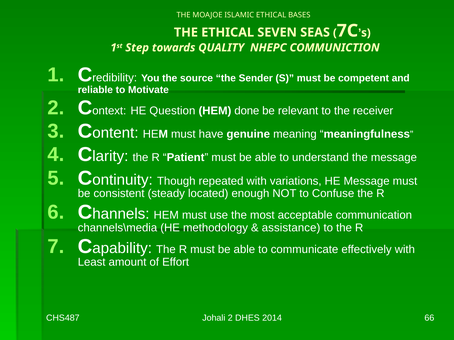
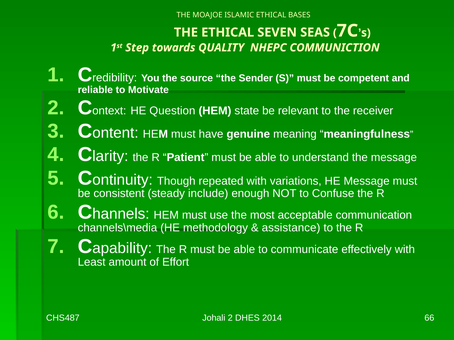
done: done -> state (247, 111)
located: located -> include (208, 194)
